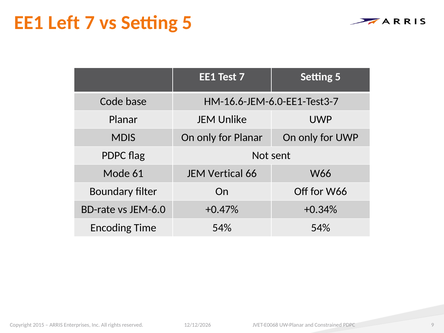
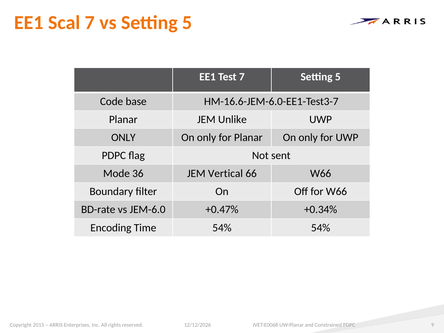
Left: Left -> Scal (64, 23)
MDIS: MDIS -> ONLY (123, 138)
61: 61 -> 36 (138, 174)
